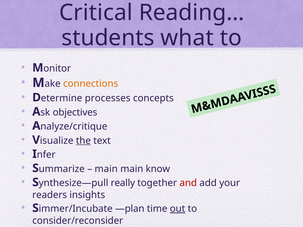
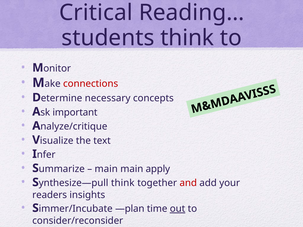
what: what -> think (187, 38)
connections colour: orange -> red (91, 84)
processes: processes -> necessary (108, 98)
objectives: objectives -> important (75, 112)
the underline: present -> none (83, 141)
know: know -> apply (158, 169)
Synthesize—pull really: really -> think (123, 183)
